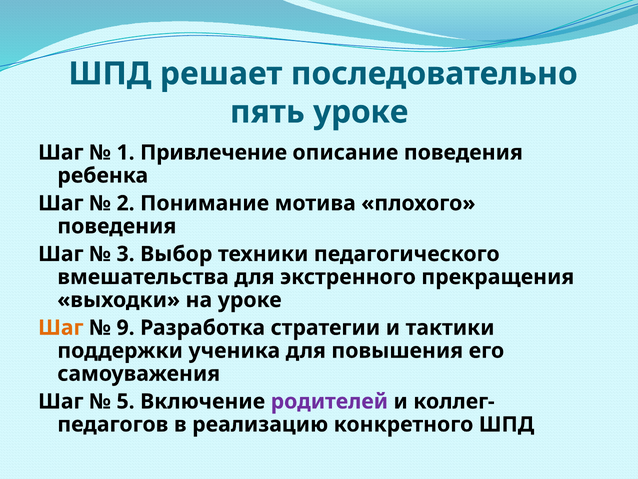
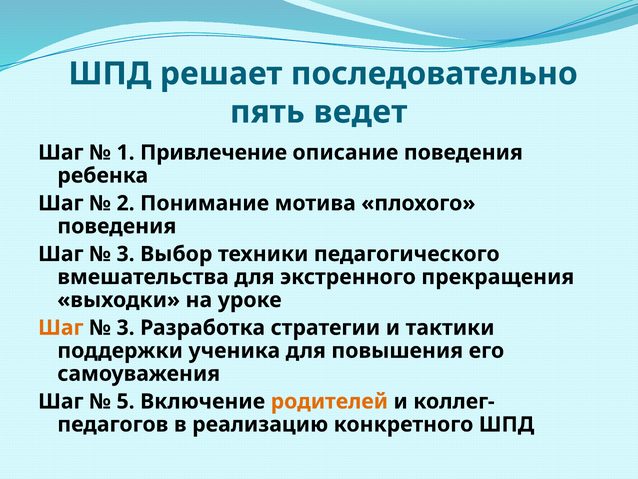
пять уроке: уроке -> ведет (360, 112)
9: 9 -> 3 (126, 327)
родителей colour: purple -> orange (329, 401)
